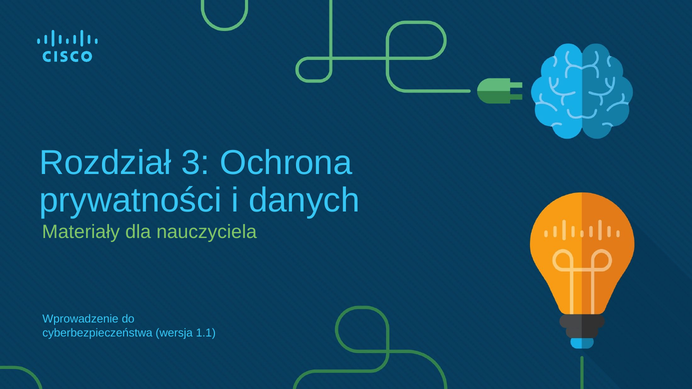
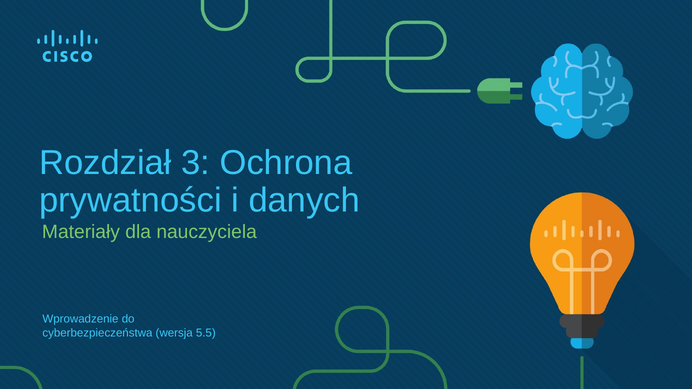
1.1: 1.1 -> 5.5 (206, 333)
